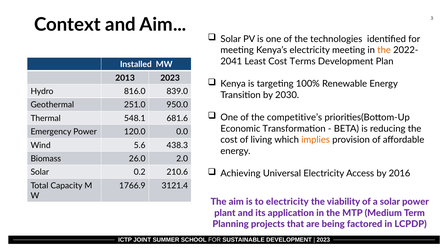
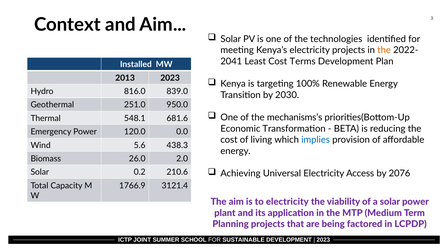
electricity meeting: meeting -> projects (349, 50)
competitive’s: competitive’s -> mechanisms’s (295, 117)
implies colour: orange -> blue (316, 140)
2016: 2016 -> 2076 (400, 173)
